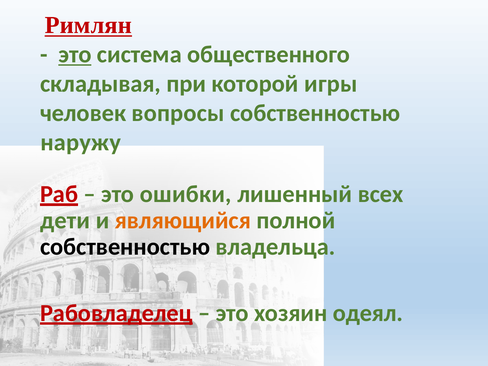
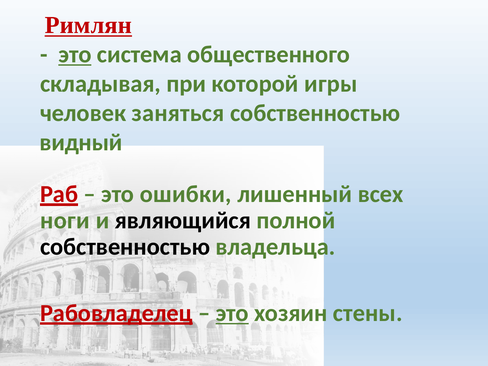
вопросы: вопросы -> заняться (178, 113)
наружу: наружу -> видный (81, 142)
дети: дети -> ноги (65, 221)
являющийся colour: orange -> black (183, 221)
это underline: none -> present (232, 313)
одеял: одеял -> стены (368, 313)
